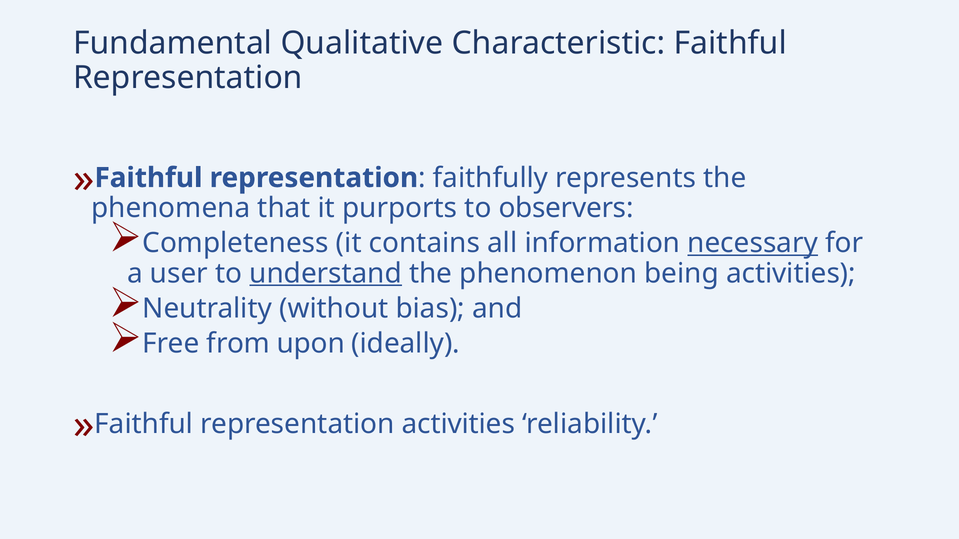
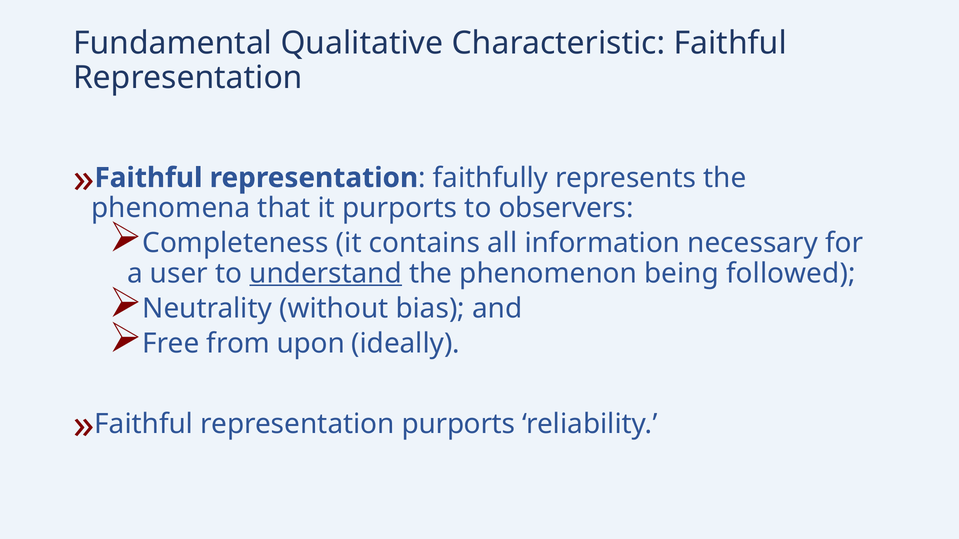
necessary underline: present -> none (753, 243)
being activities: activities -> followed (791, 274)
representation activities: activities -> purports (458, 424)
